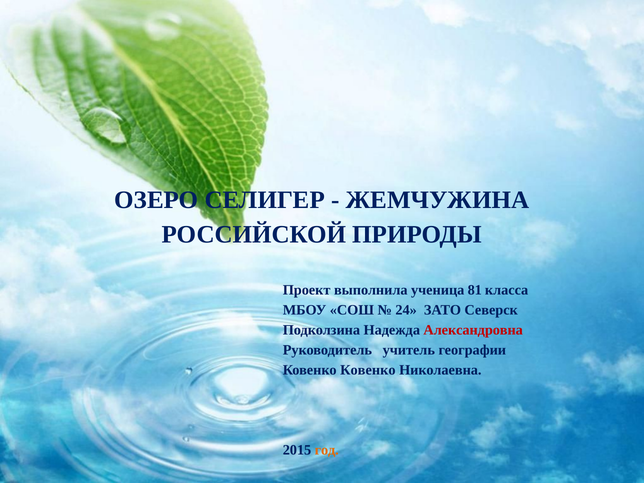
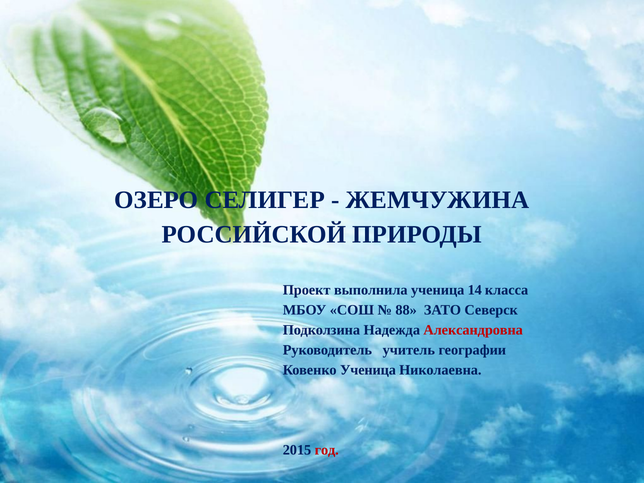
81: 81 -> 14 (475, 290)
24: 24 -> 88 (406, 310)
Ковенко Ковенко: Ковенко -> Ученица (368, 370)
год colour: orange -> red (327, 450)
